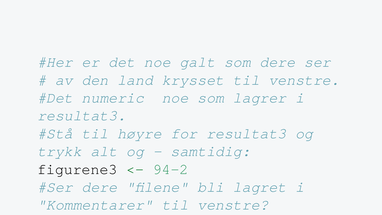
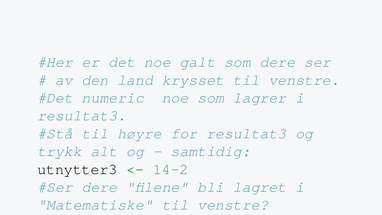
figurene3: figurene3 -> utnytter3 (77, 169)
94-2: 94-2 -> 14-2 (171, 169)
Kommentarer: Kommentarer -> Matematiske (95, 205)
